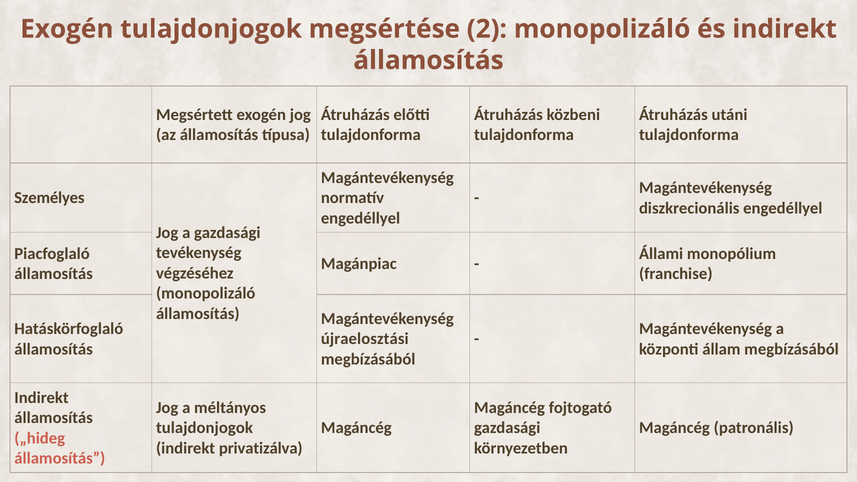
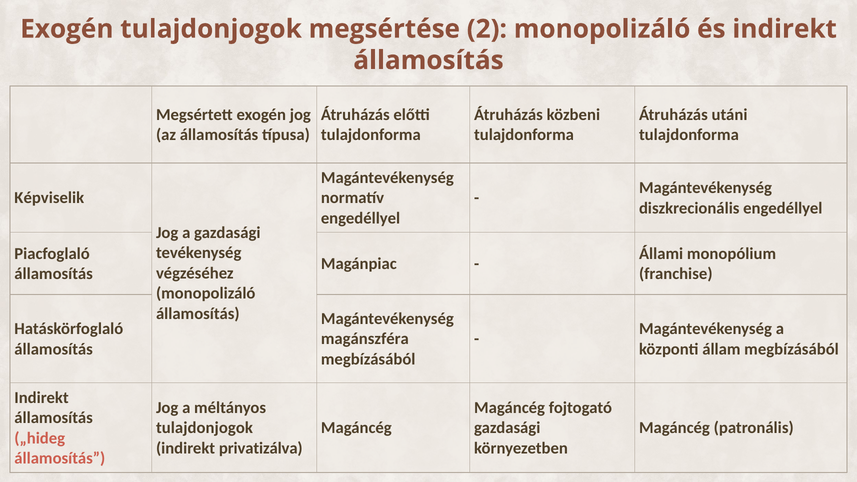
Személyes: Személyes -> Képviselik (49, 198)
újraelosztási: újraelosztási -> magánszféra (365, 339)
